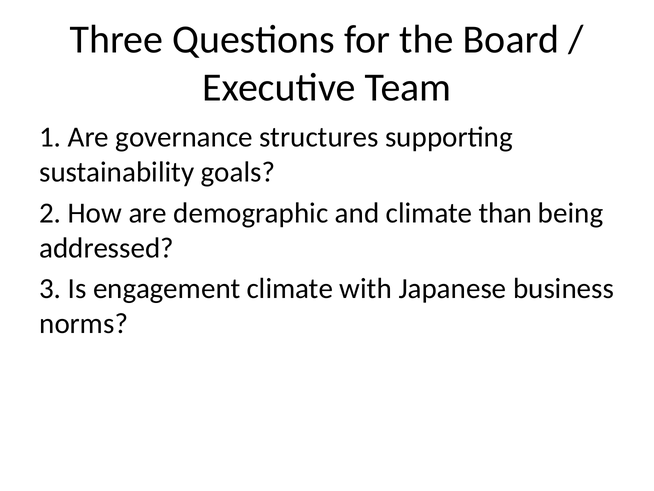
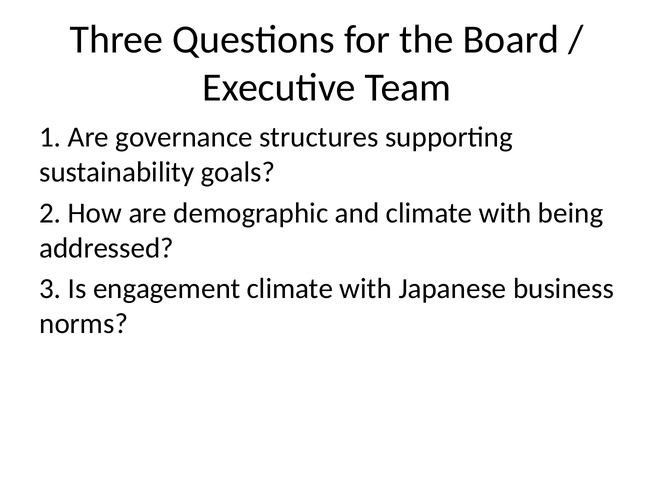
and climate than: than -> with (505, 213)
